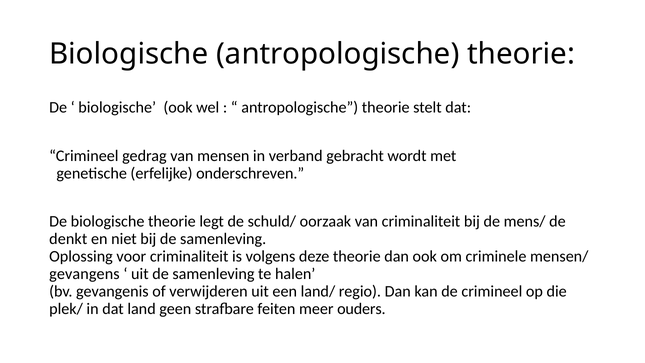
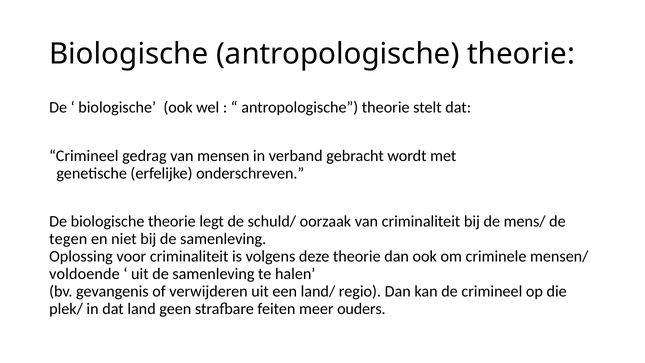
denkt: denkt -> tegen (68, 239)
gevangens: gevangens -> voldoende (84, 274)
